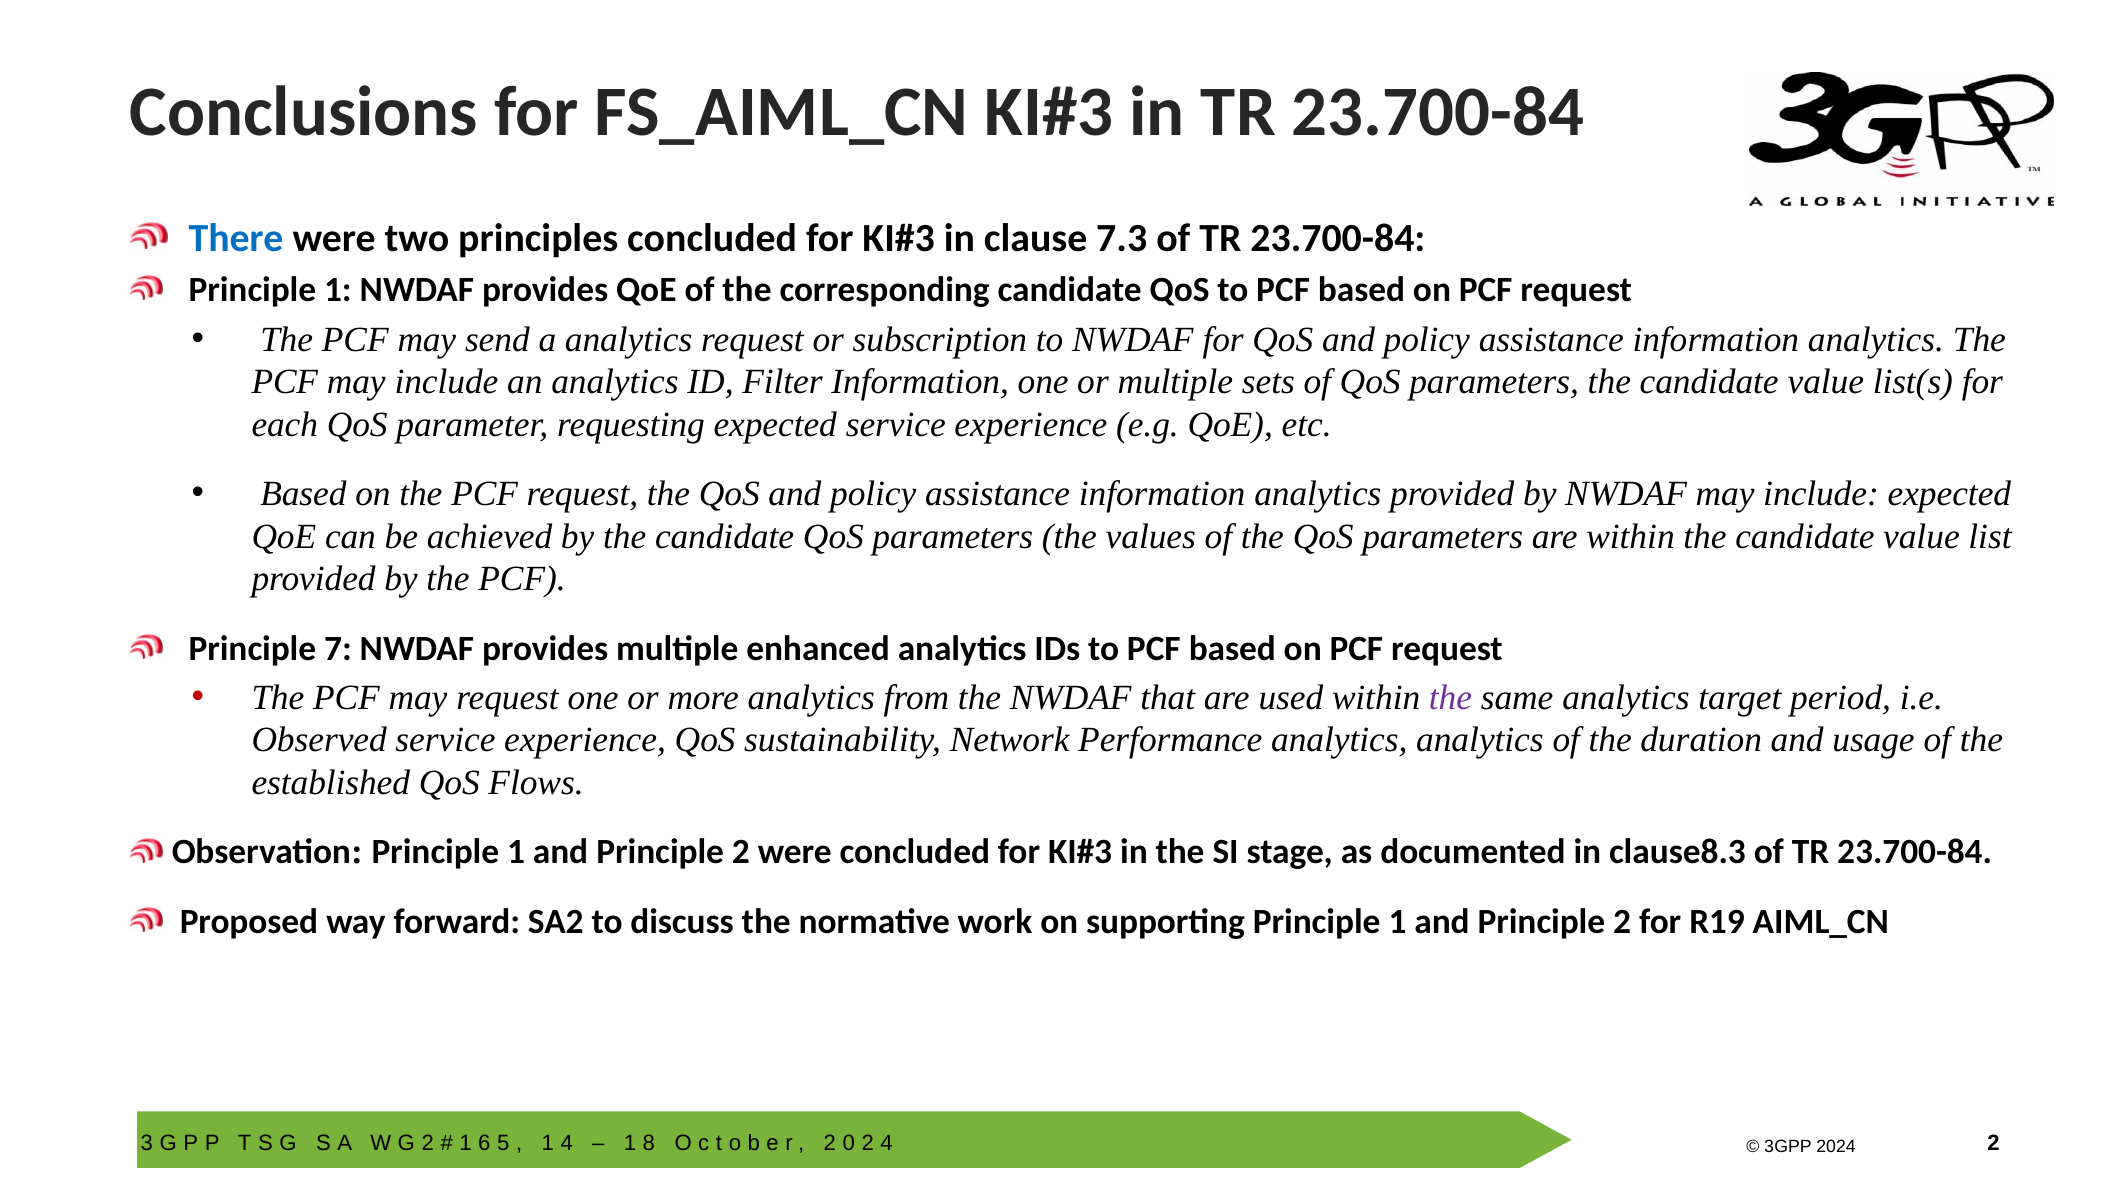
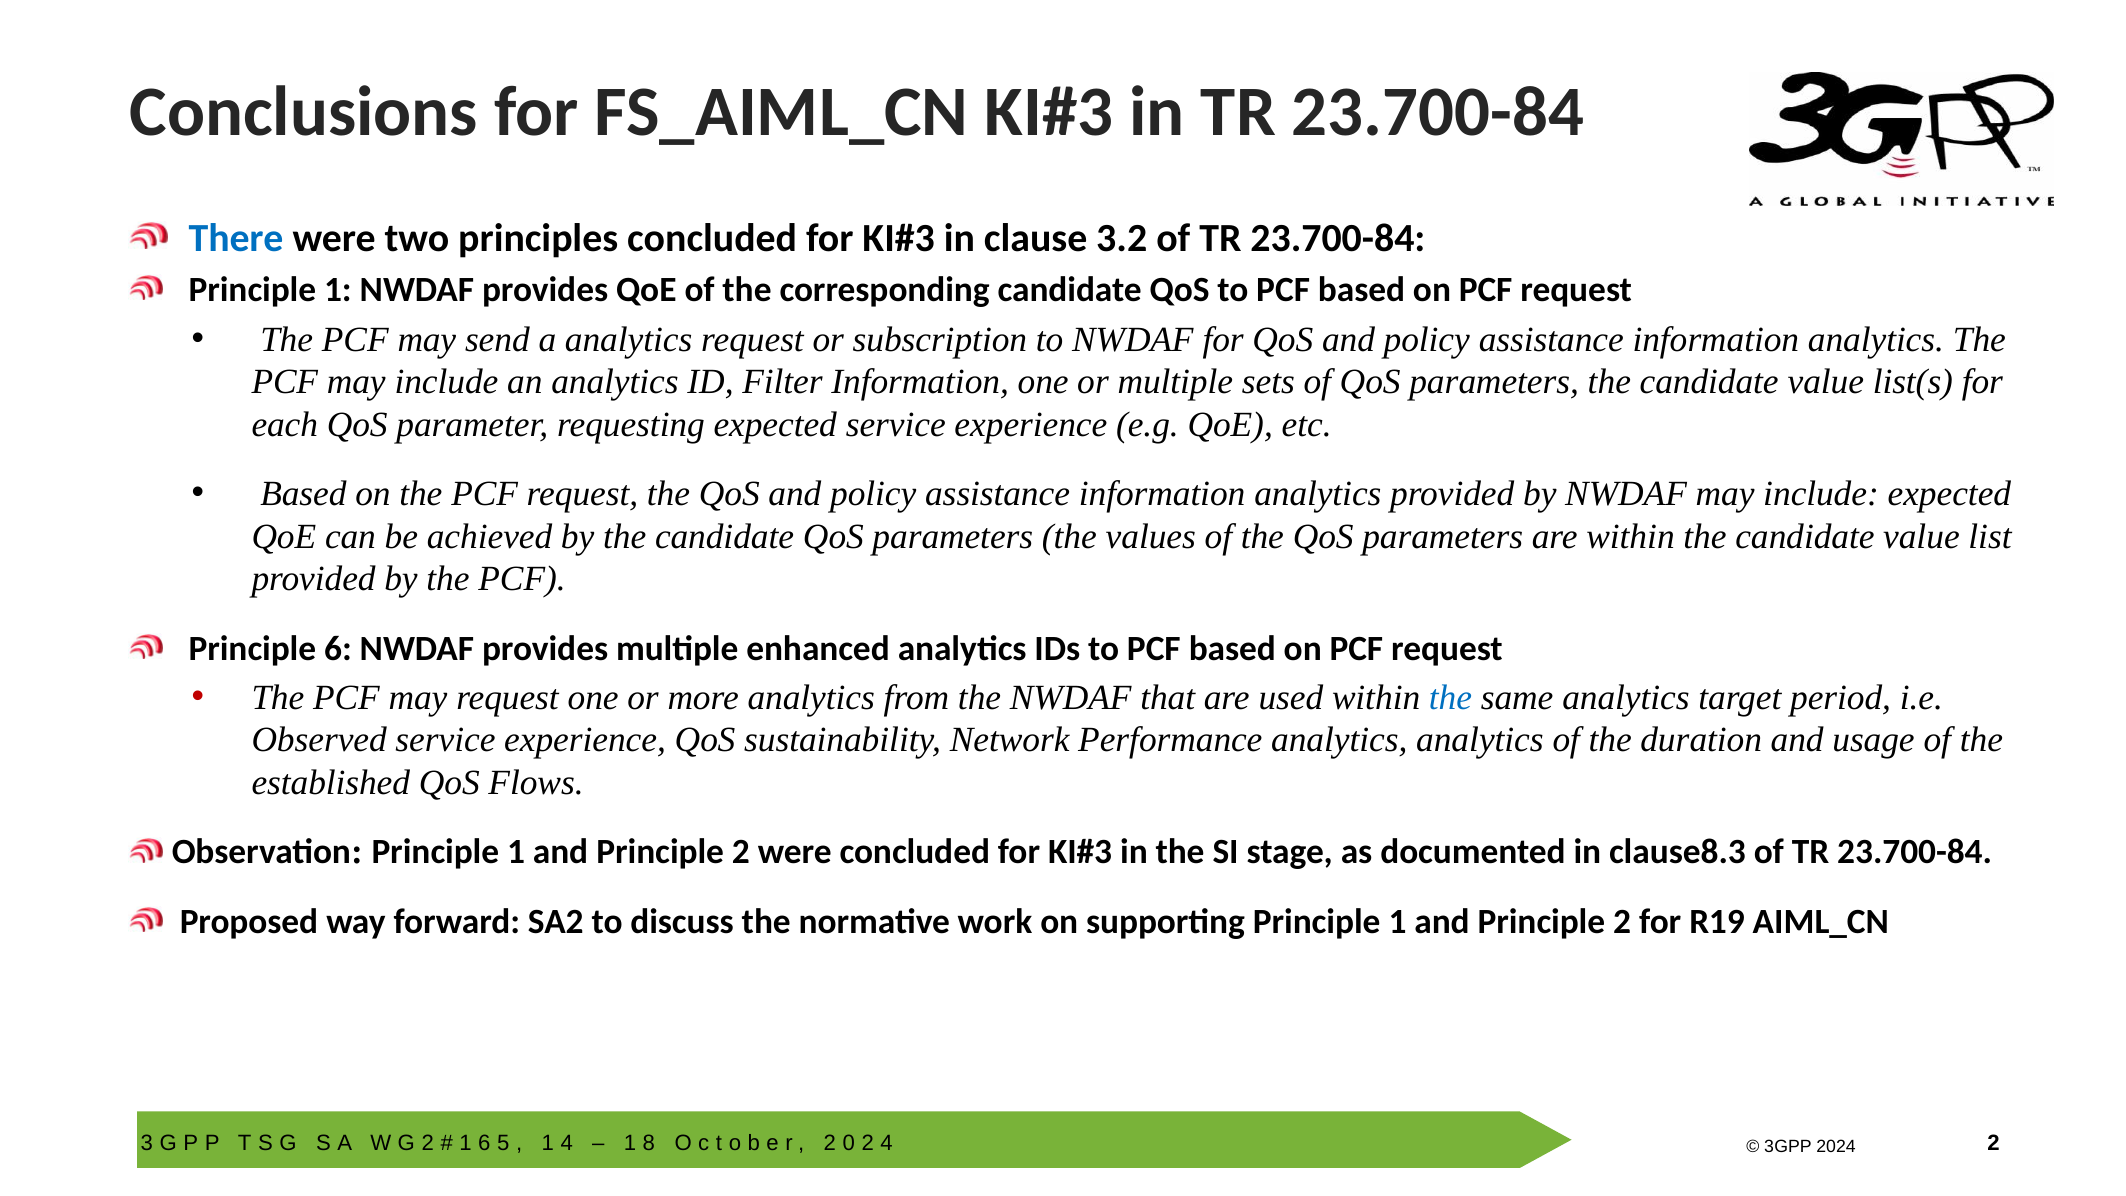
7.3: 7.3 -> 3.2 (1122, 238)
Principle 7: 7 -> 6 (338, 648)
the colour: purple -> blue (1451, 698)
